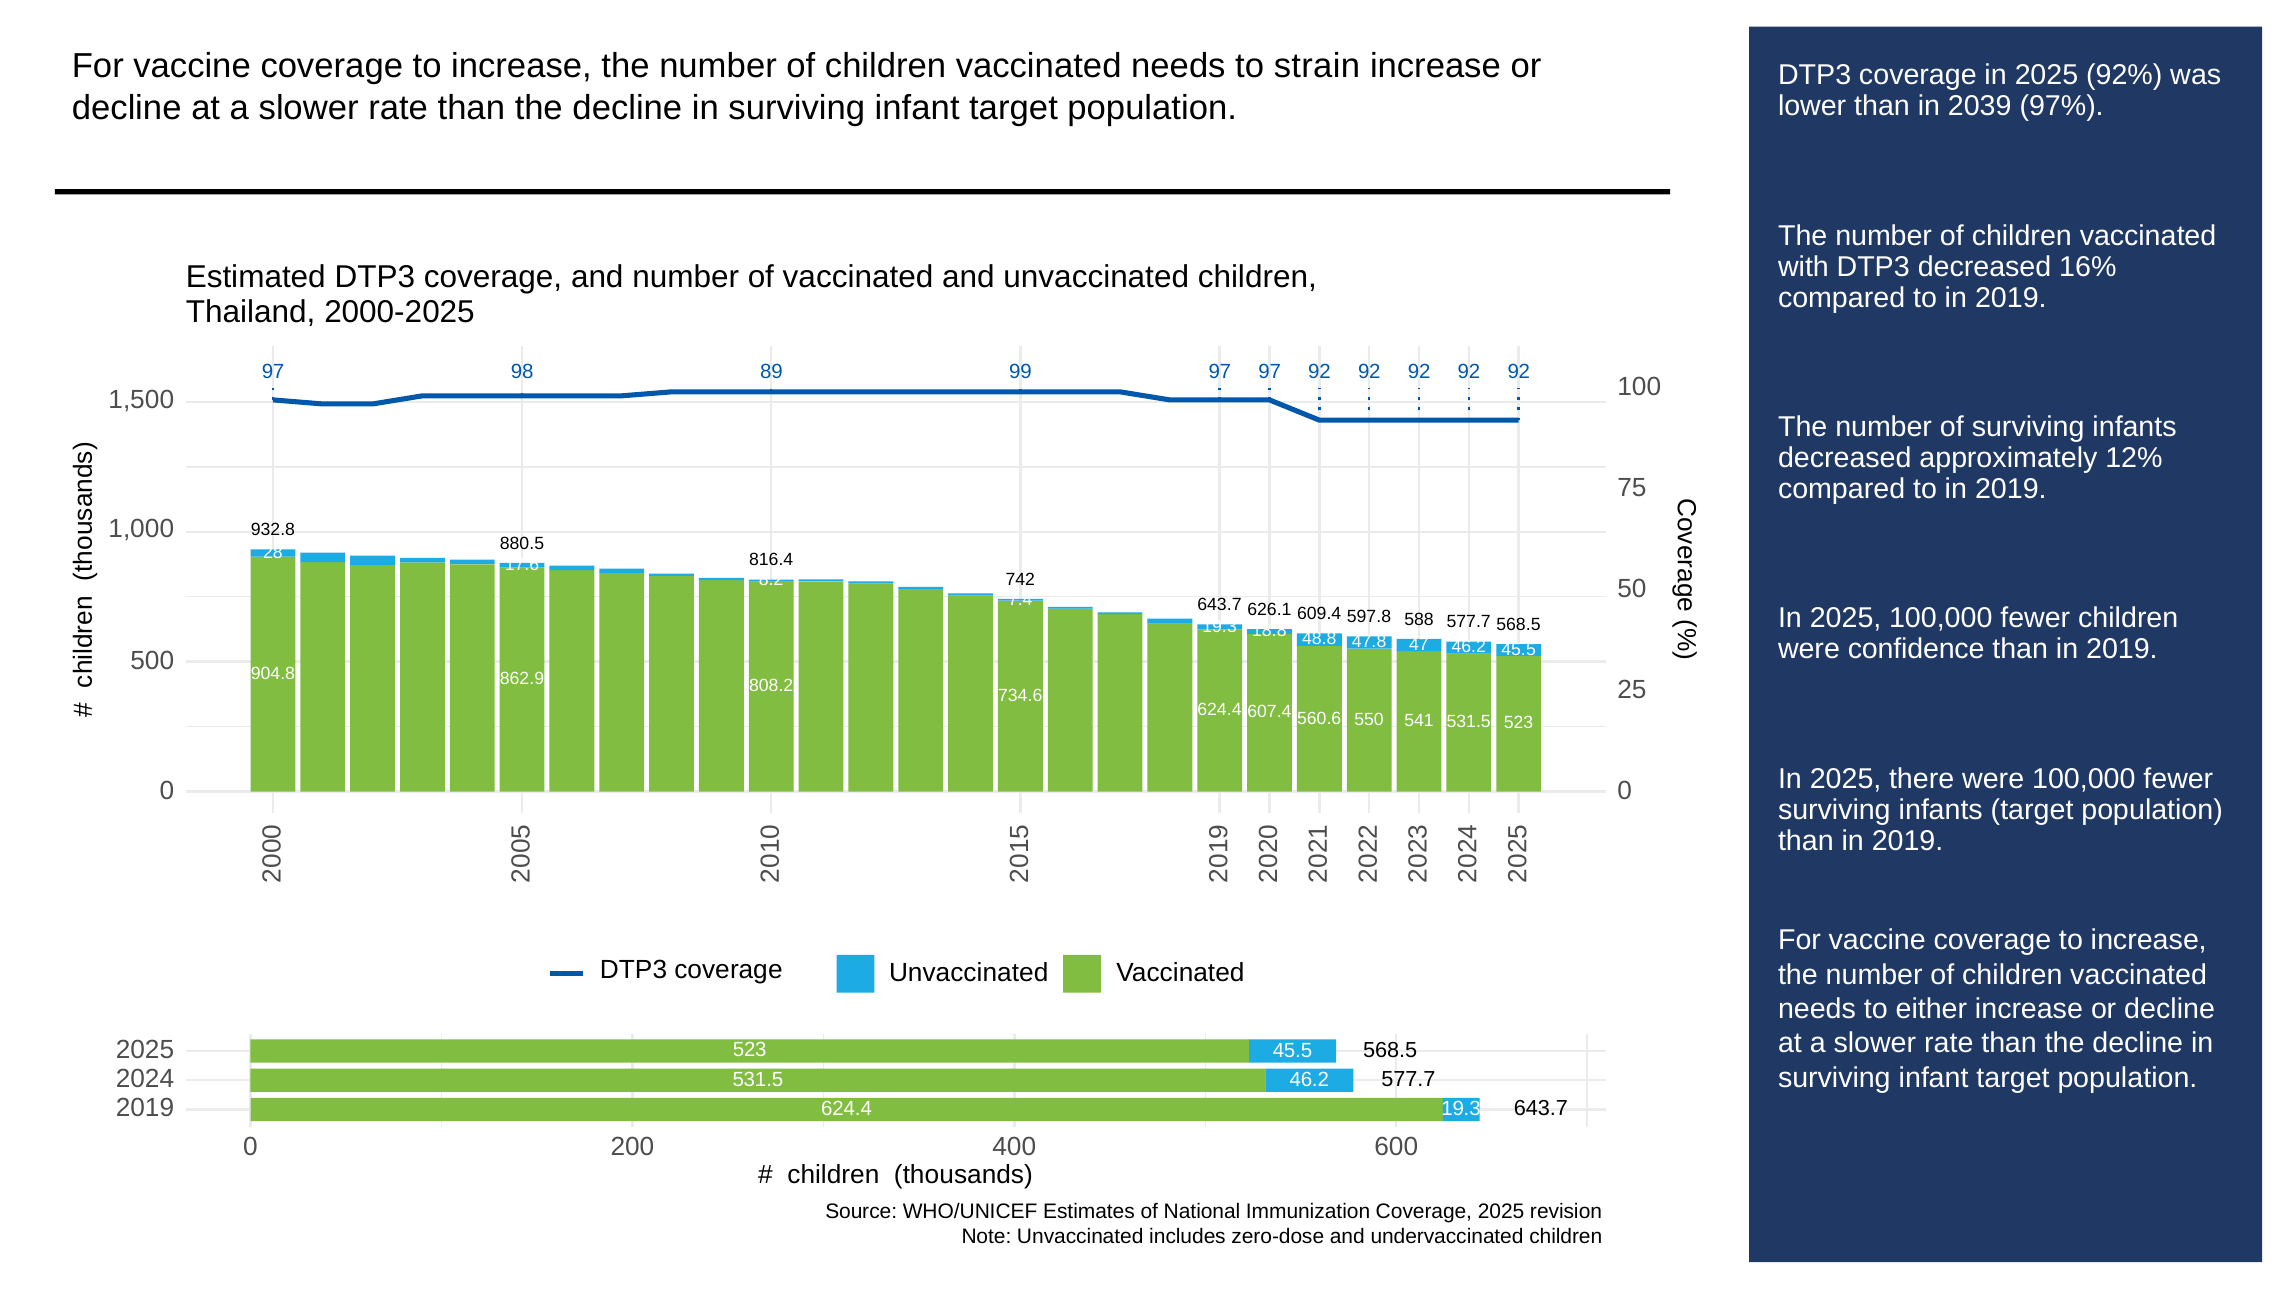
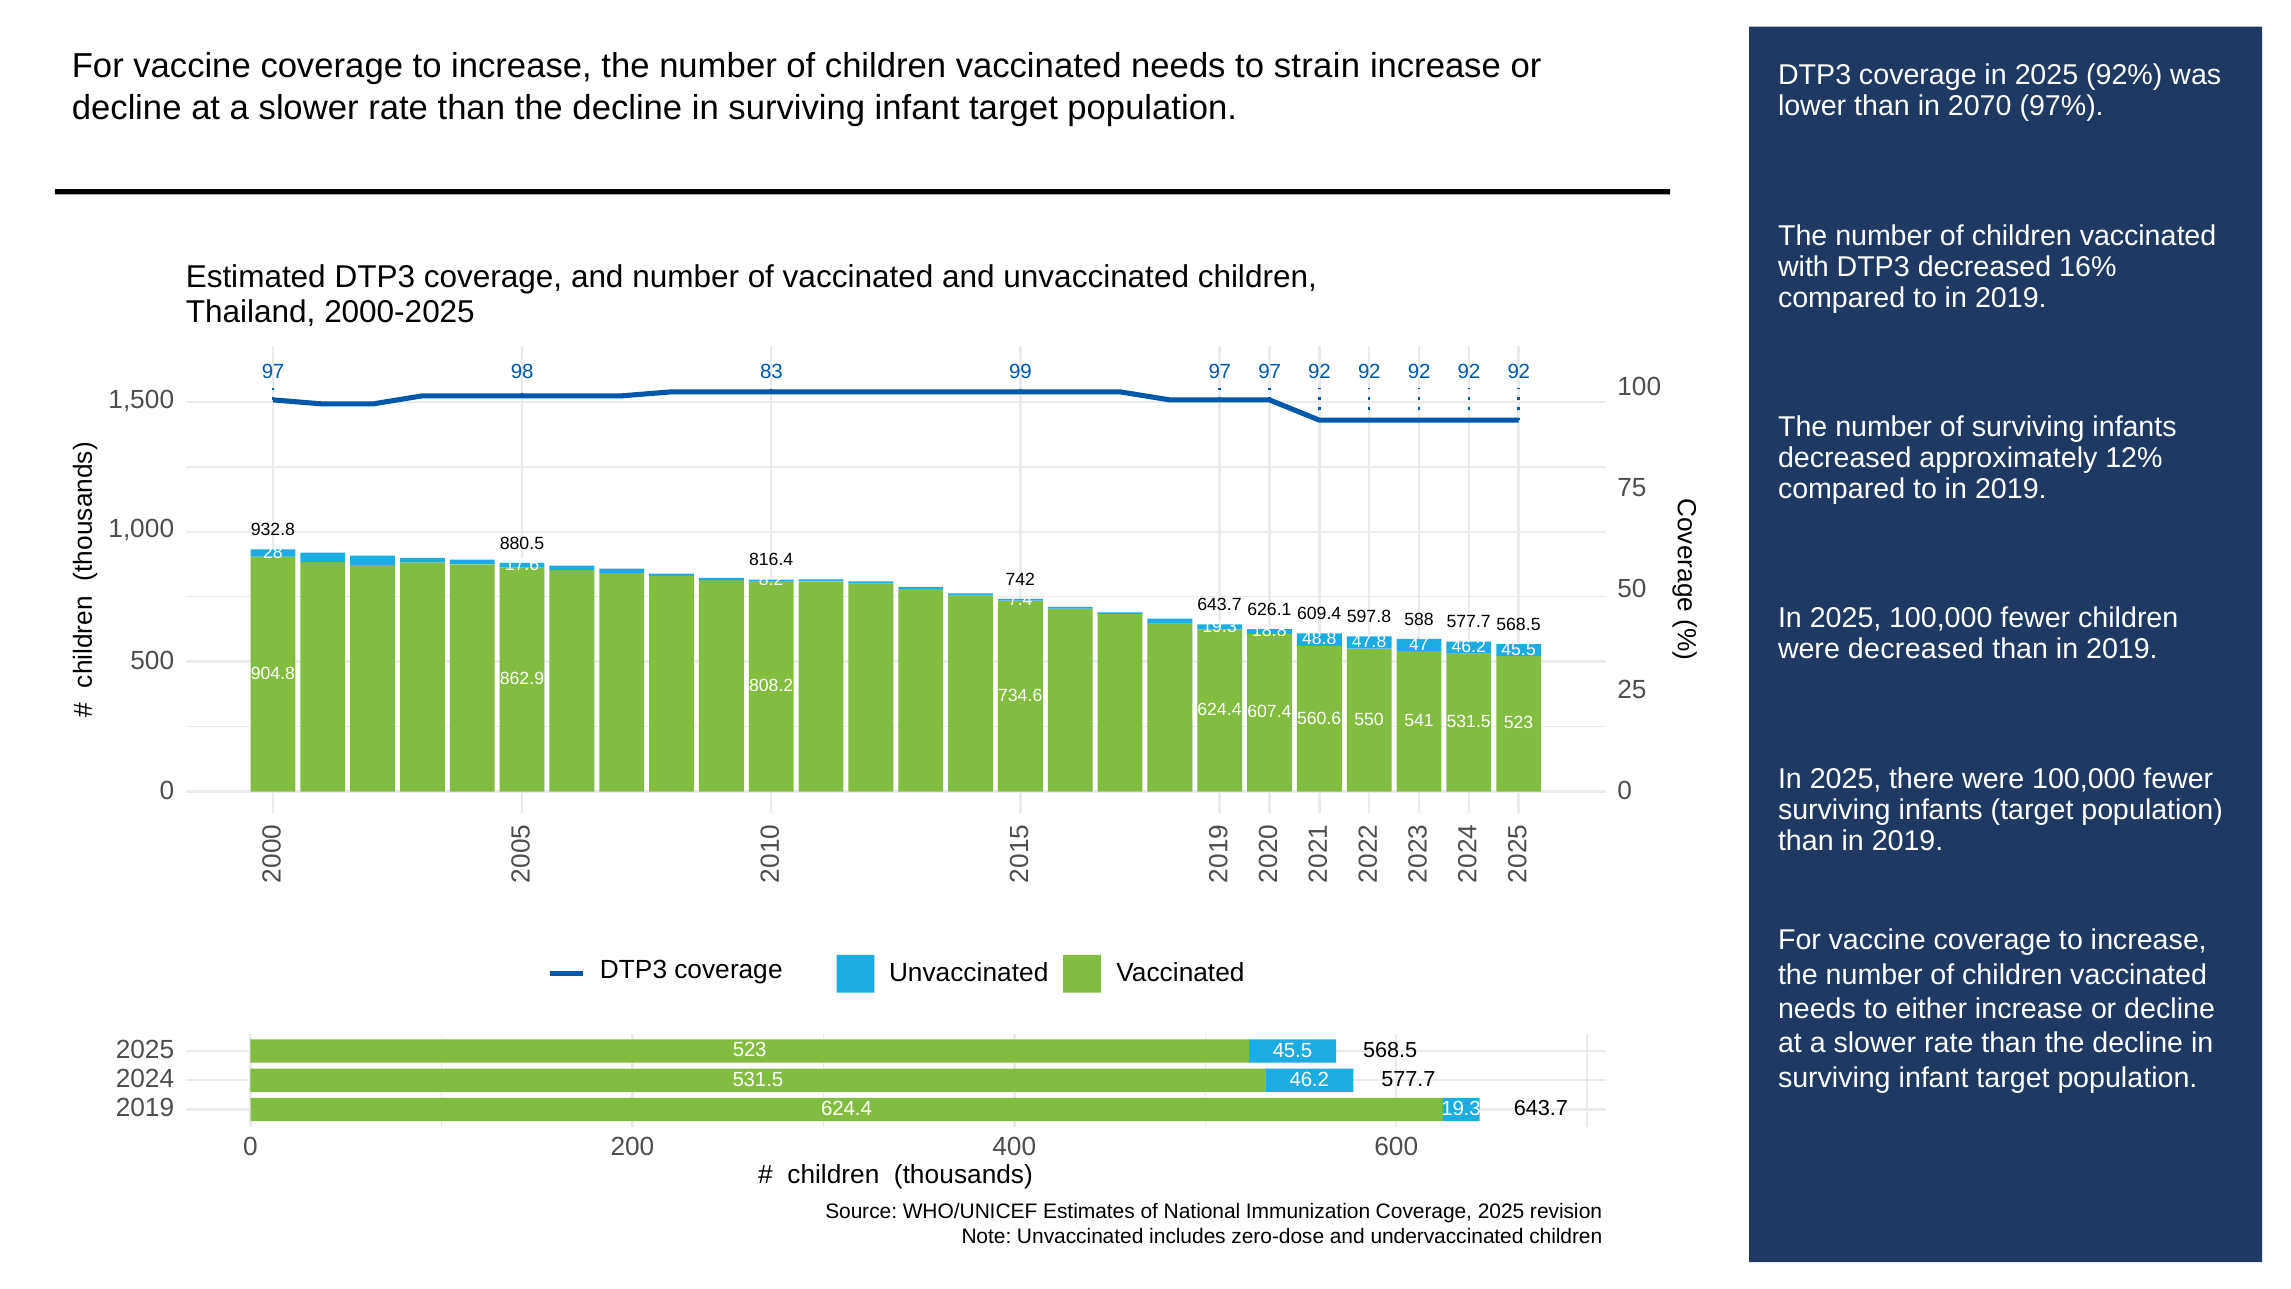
2039: 2039 -> 2070 (1980, 106)
89: 89 -> 83 (771, 372)
were confidence: confidence -> decreased (1916, 649)
